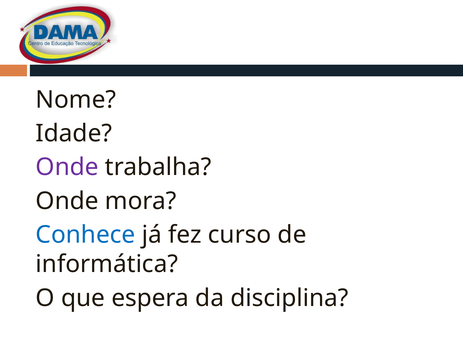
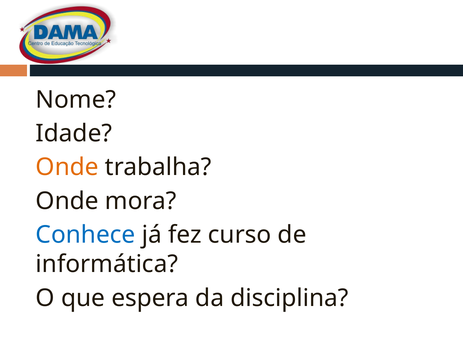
Onde colour: purple -> orange (67, 167)
